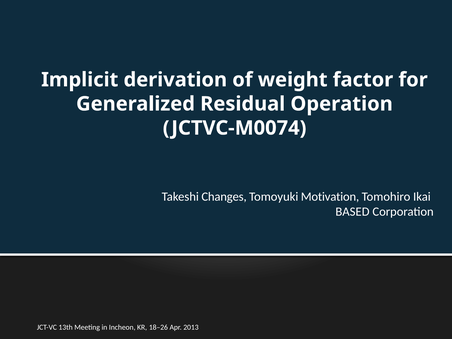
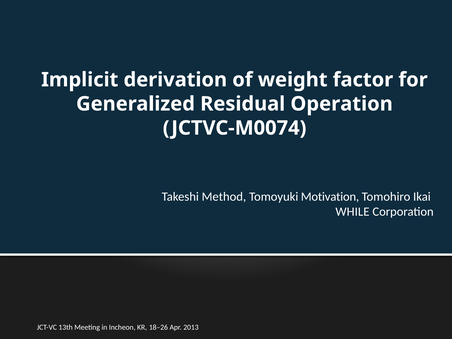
Changes: Changes -> Method (224, 197)
BASED: BASED -> WHILE (352, 212)
